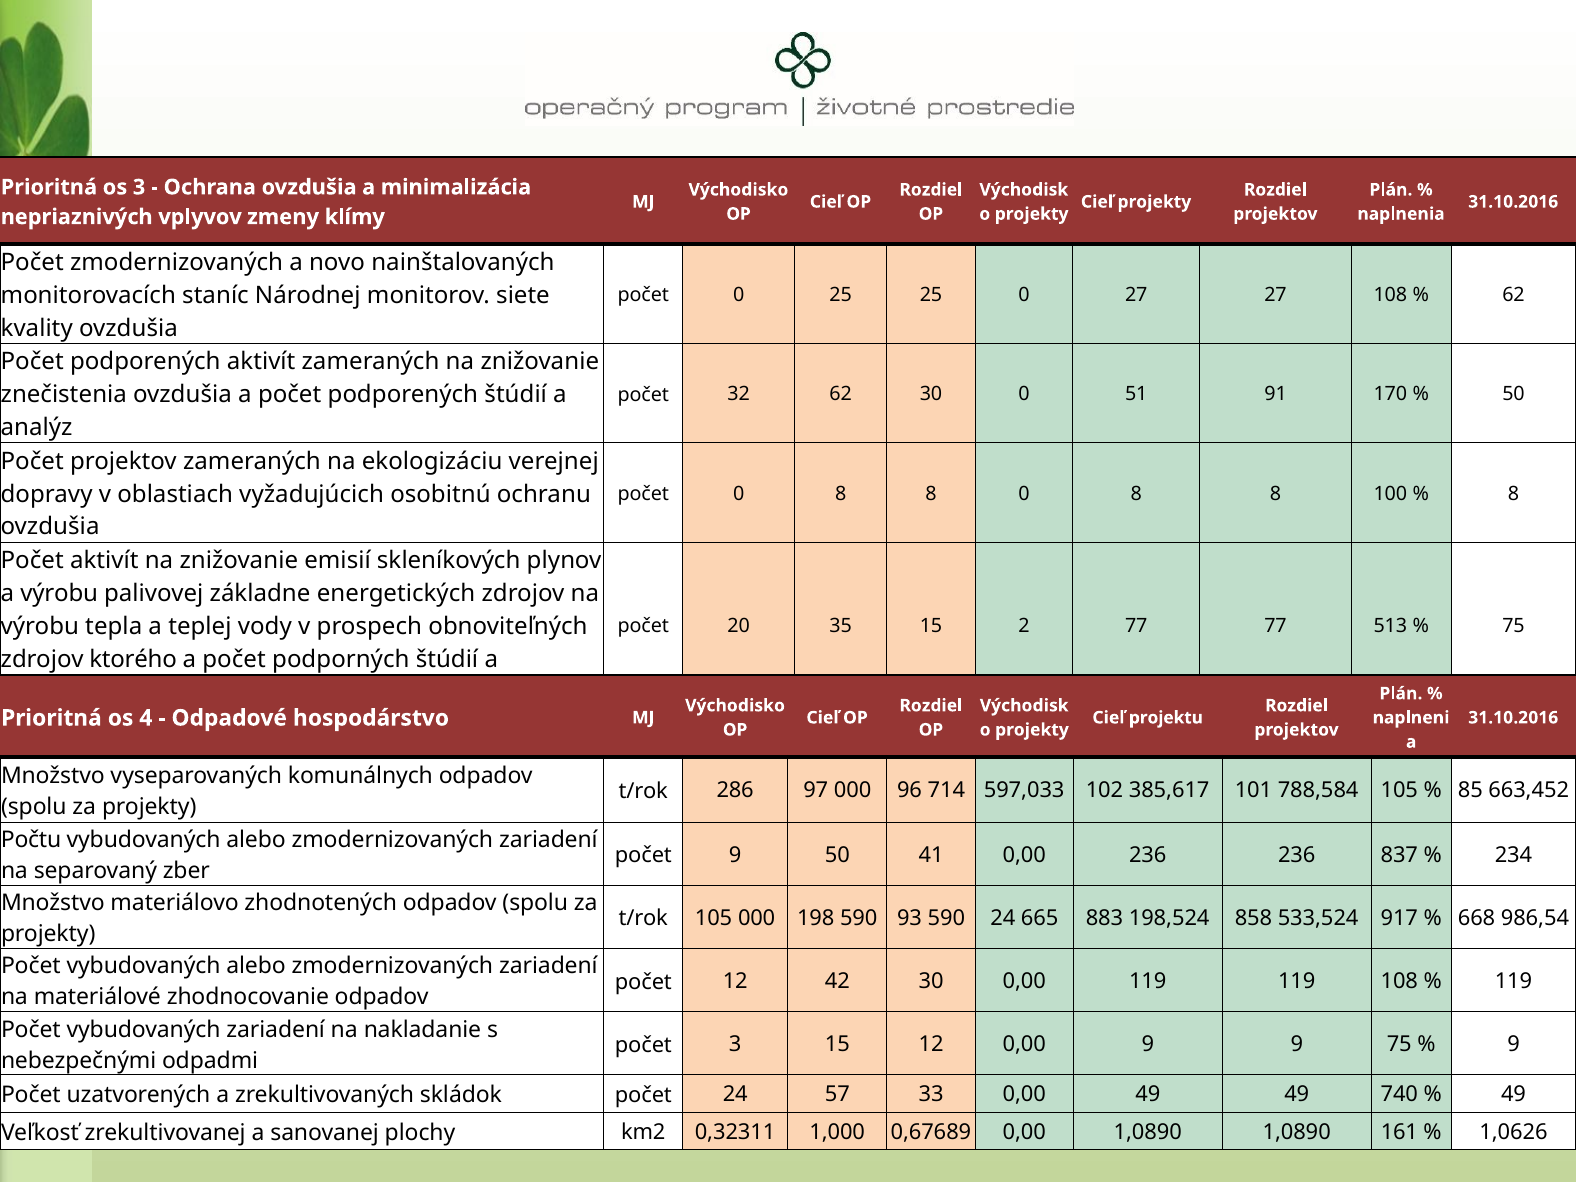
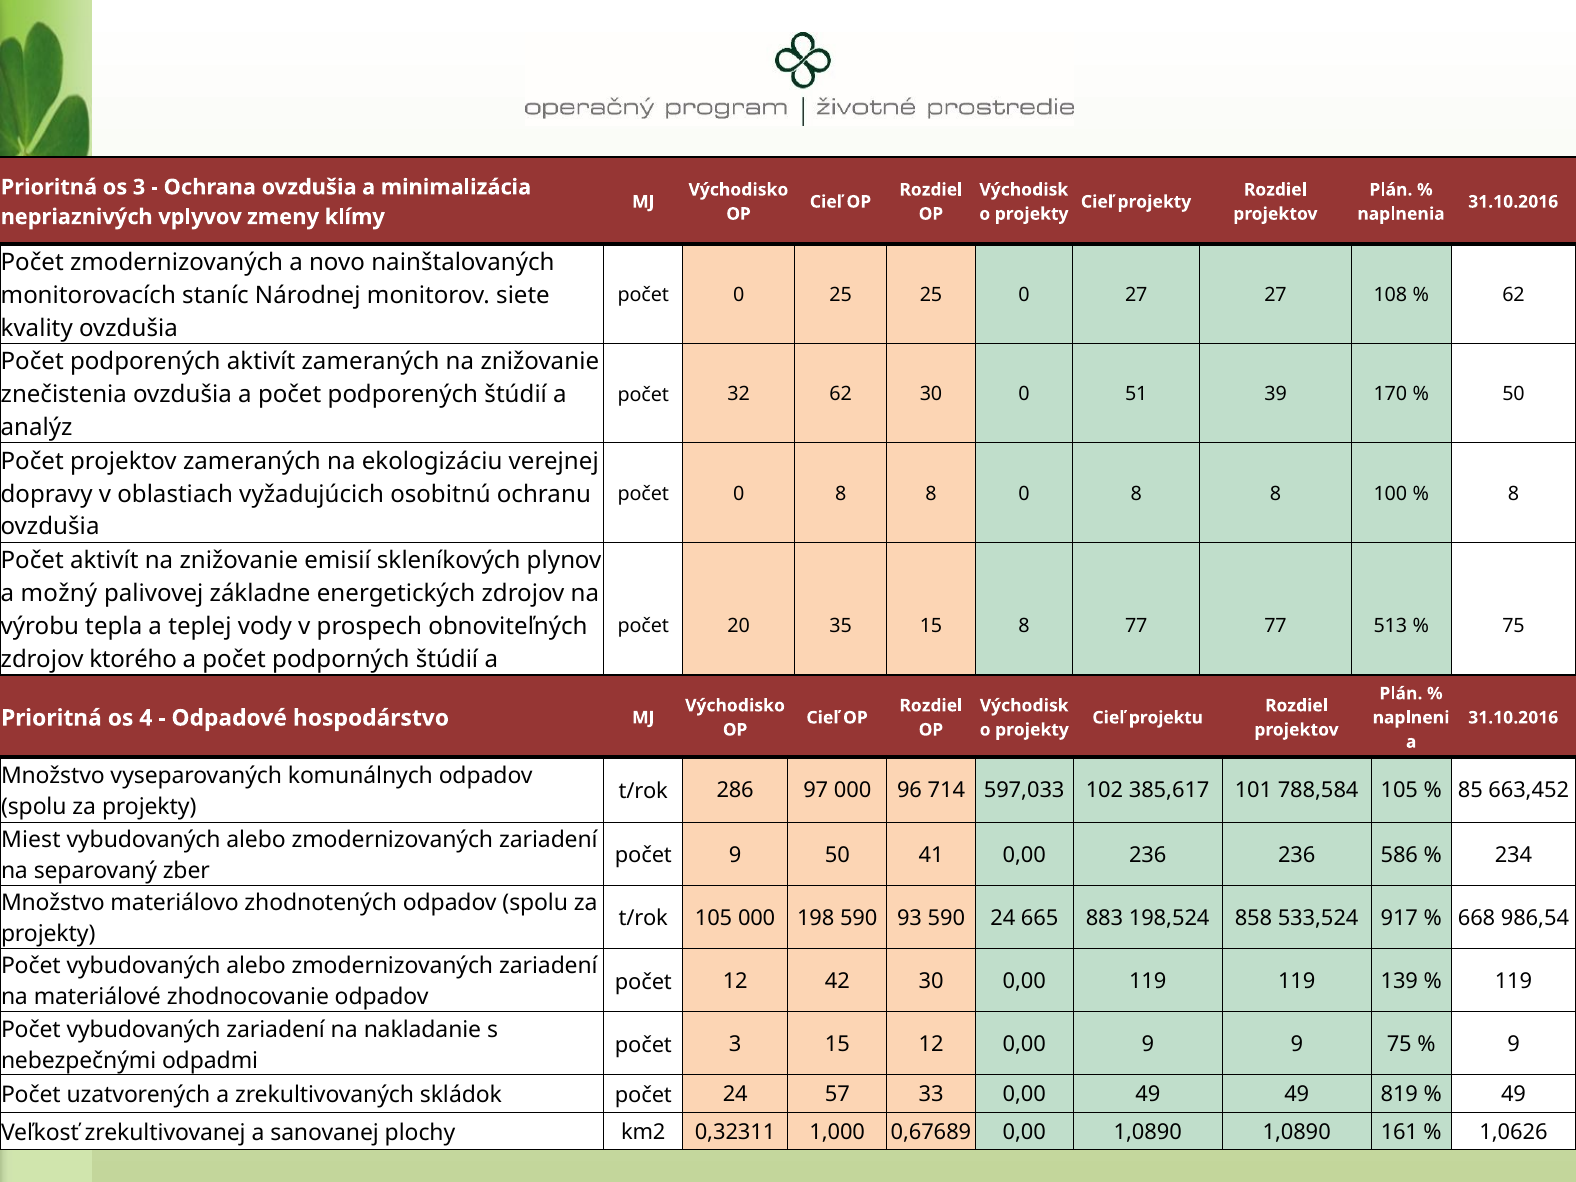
91: 91 -> 39 (1276, 394)
a výrobu: výrobu -> možný (59, 593)
15 2: 2 -> 8 (1024, 626)
Počtu: Počtu -> Miest (31, 840)
837: 837 -> 586 (1399, 855)
119 108: 108 -> 139 (1399, 981)
740: 740 -> 819 (1399, 1095)
